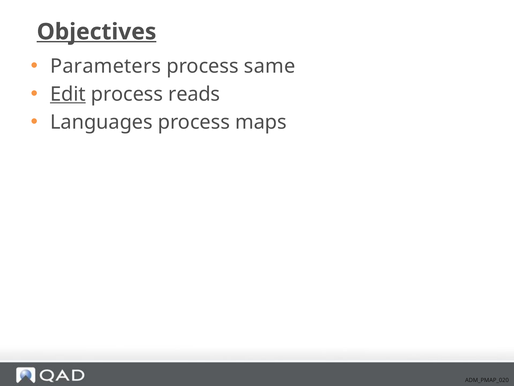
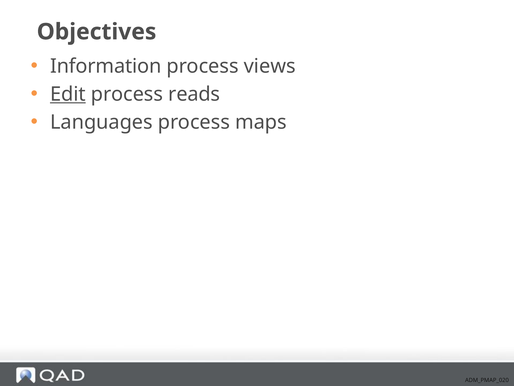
Objectives underline: present -> none (97, 32)
Parameters: Parameters -> Information (106, 66)
same: same -> views (270, 66)
